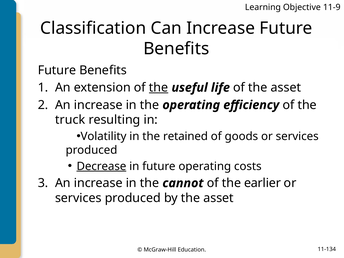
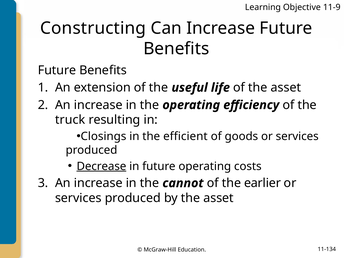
Classification: Classification -> Constructing (93, 28)
the underline: present -> none (159, 88)
Volatility: Volatility -> Closings (103, 136)
retained: retained -> efficient (185, 136)
